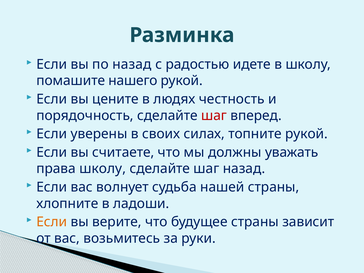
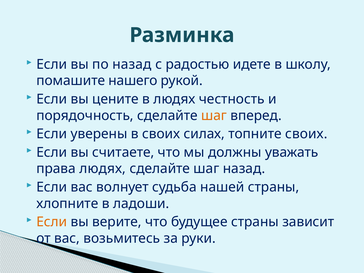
шаг colour: red -> orange (214, 116)
топните рукой: рукой -> своих (306, 134)
права школу: школу -> людях (103, 169)
